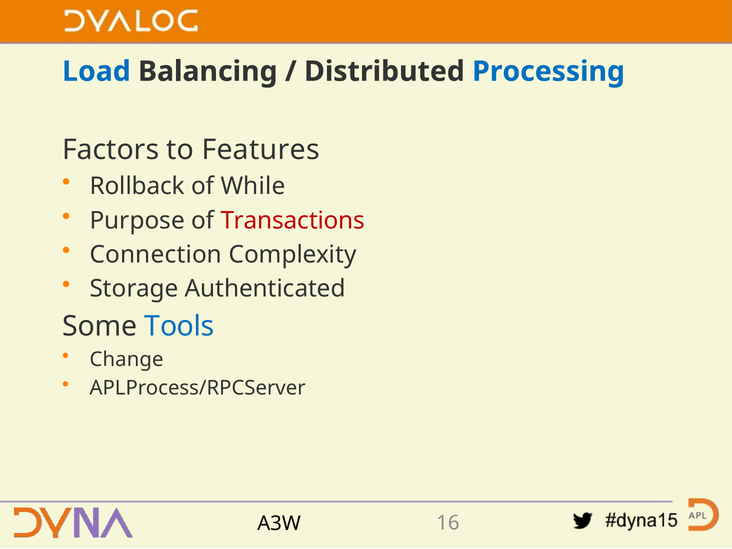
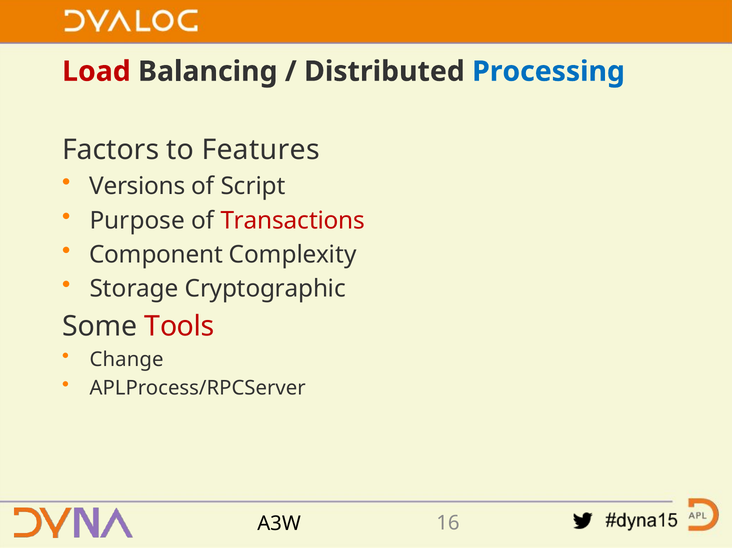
Load colour: blue -> red (96, 71)
Rollback: Rollback -> Versions (137, 186)
While: While -> Script (253, 186)
Connection: Connection -> Component (156, 255)
Authenticated: Authenticated -> Cryptographic (265, 289)
Tools colour: blue -> red (180, 327)
